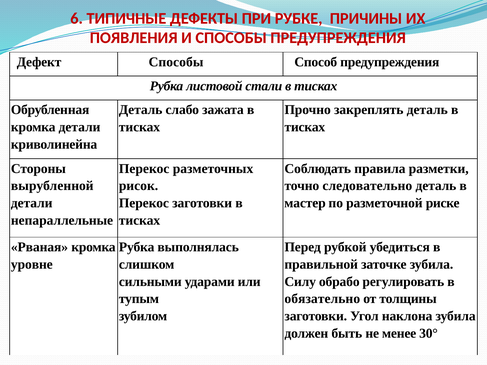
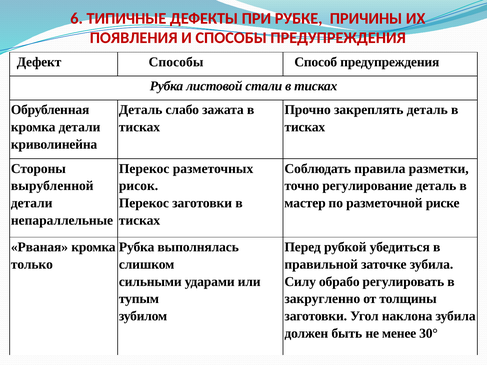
следовательно: следовательно -> регулирование (367, 186)
уровне: уровне -> только (32, 264)
обязательно: обязательно -> закругленно (322, 299)
